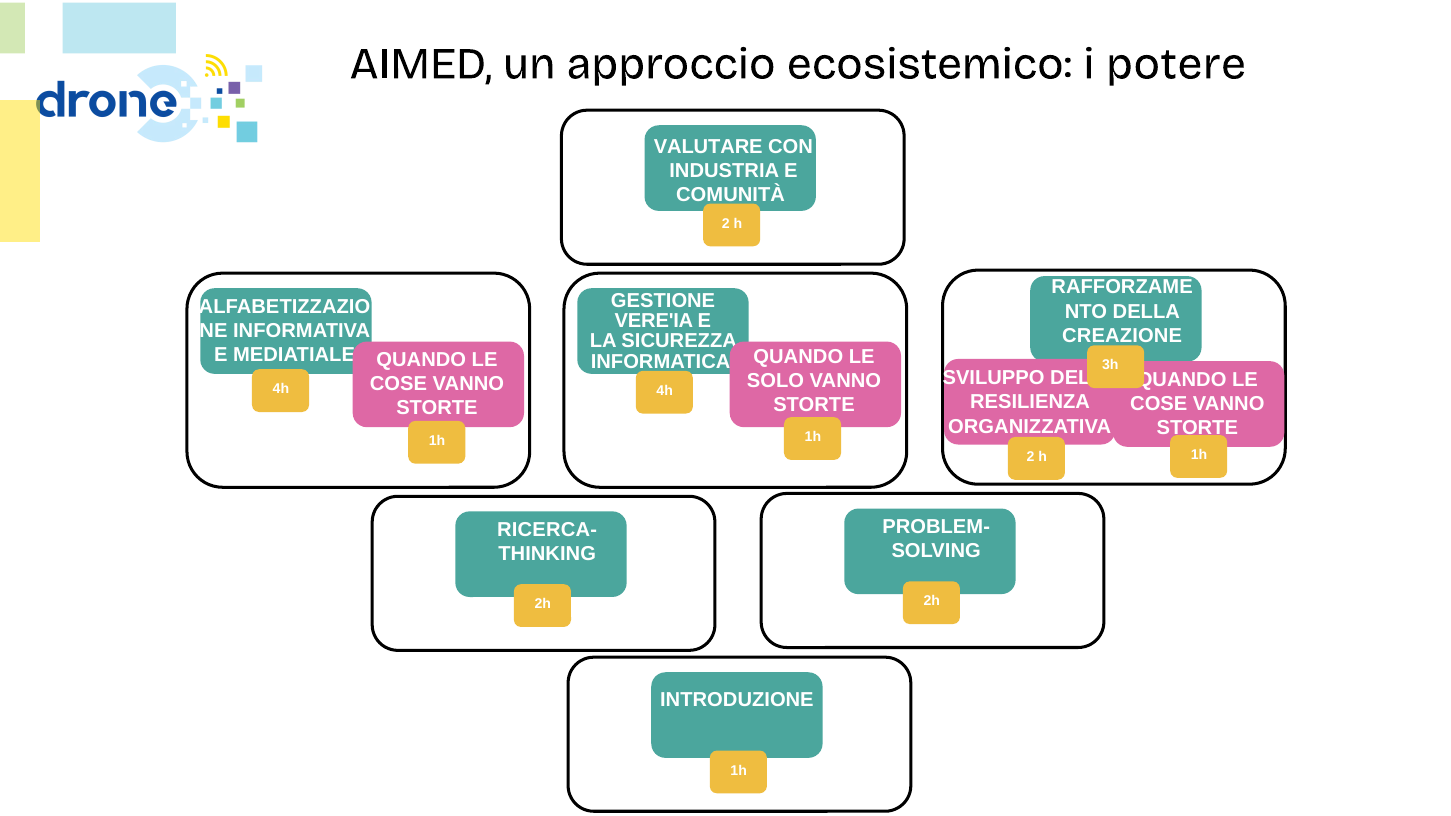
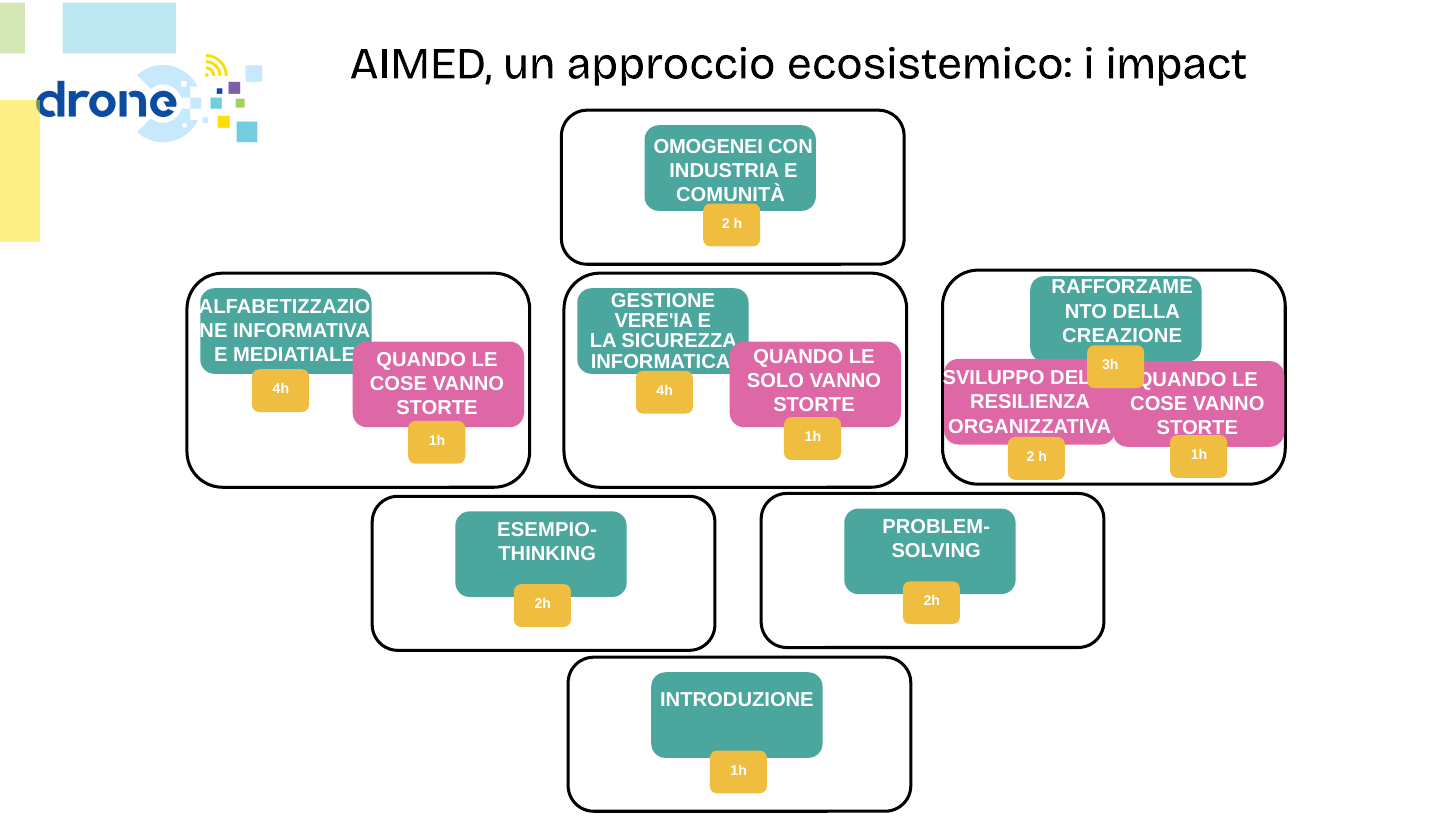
potere: potere -> impact (1176, 64)
VALUTARE: VALUTARE -> OMOGENEI (708, 146)
RICERCA-: RICERCA- -> ESEMPIO- (547, 530)
